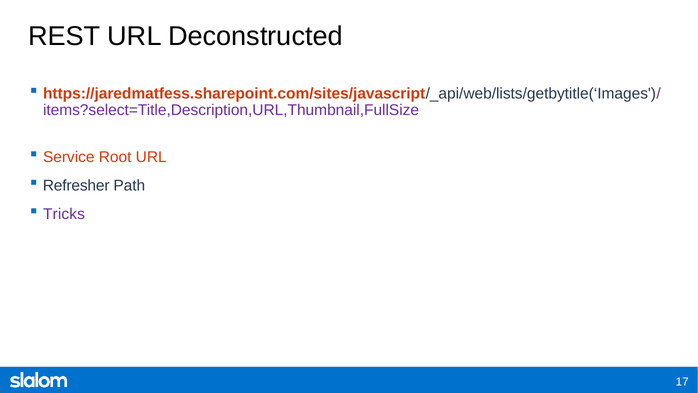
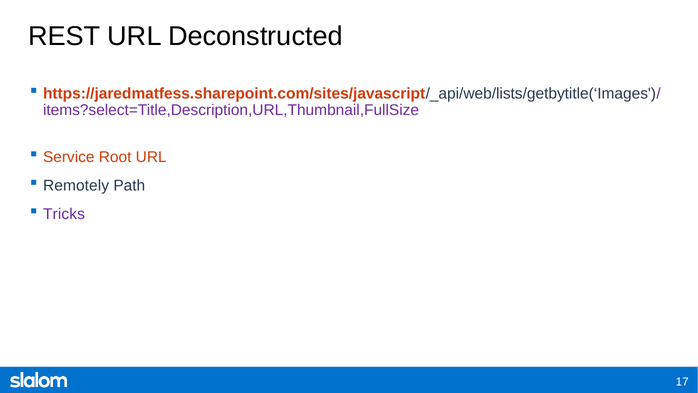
Refresher: Refresher -> Remotely (76, 185)
